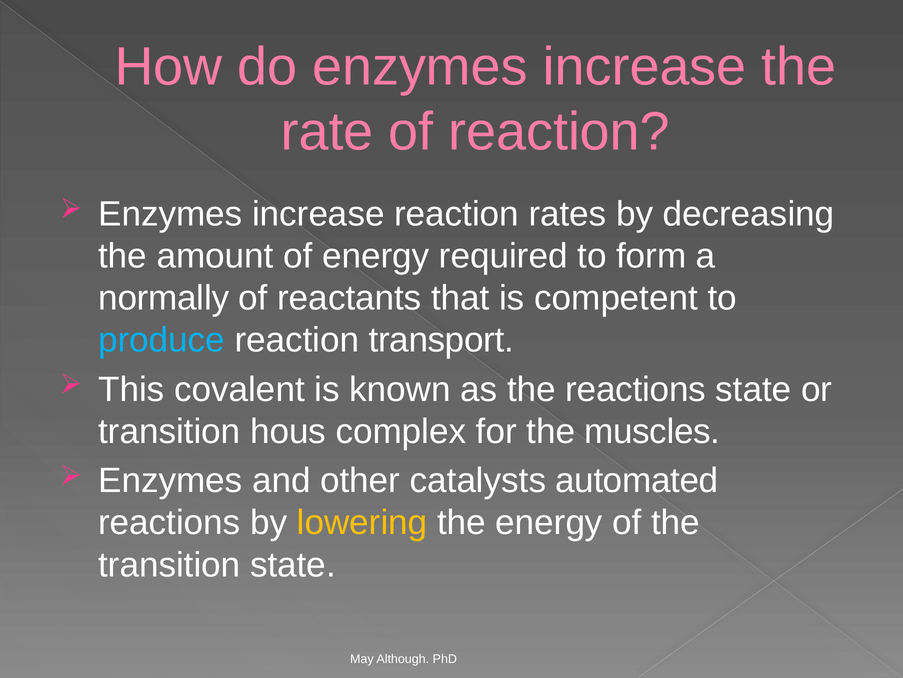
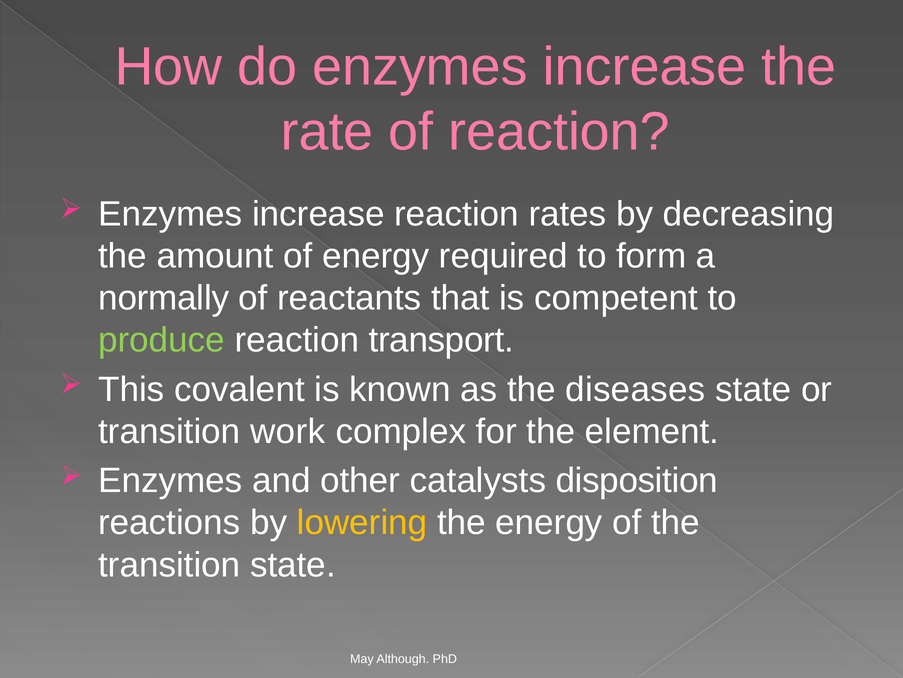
produce colour: light blue -> light green (162, 340)
the reactions: reactions -> diseases (635, 389)
hous: hous -> work (288, 431)
muscles: muscles -> element (652, 431)
automated: automated -> disposition (637, 480)
